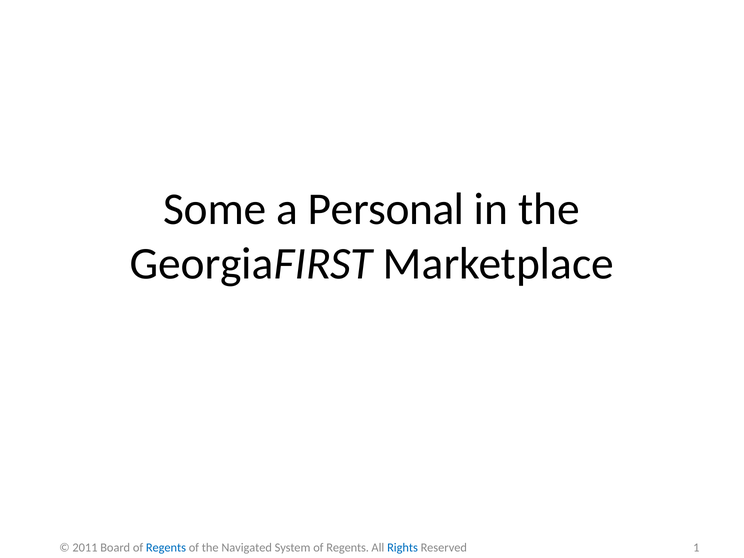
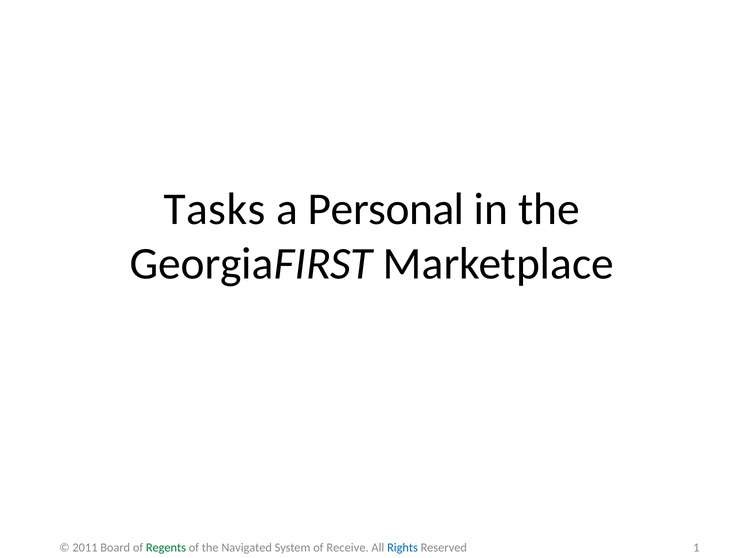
Some: Some -> Tasks (215, 209)
Regents colour: blue -> green (166, 547)
System of Regents: Regents -> Receive (348, 547)
